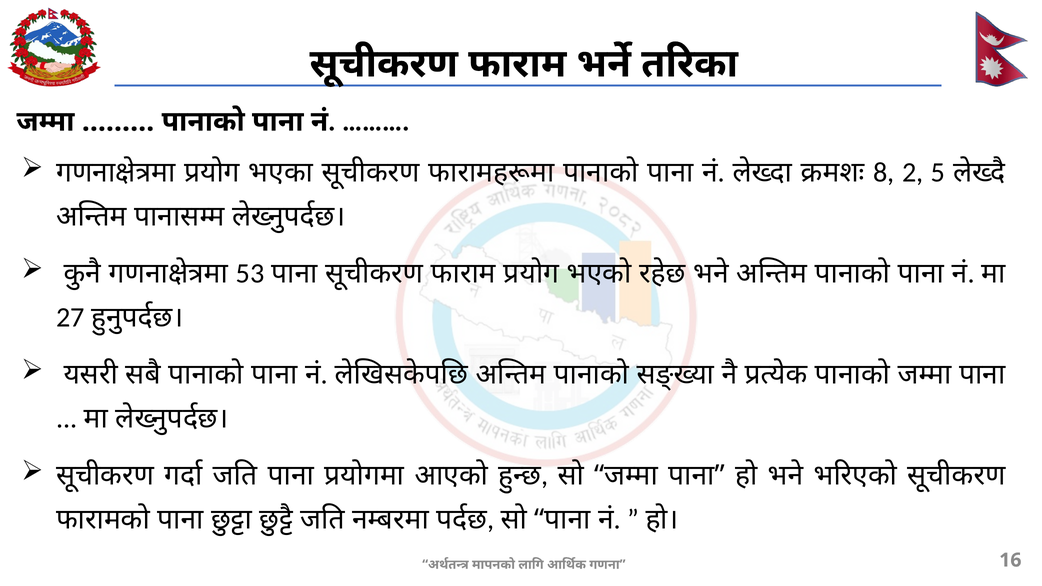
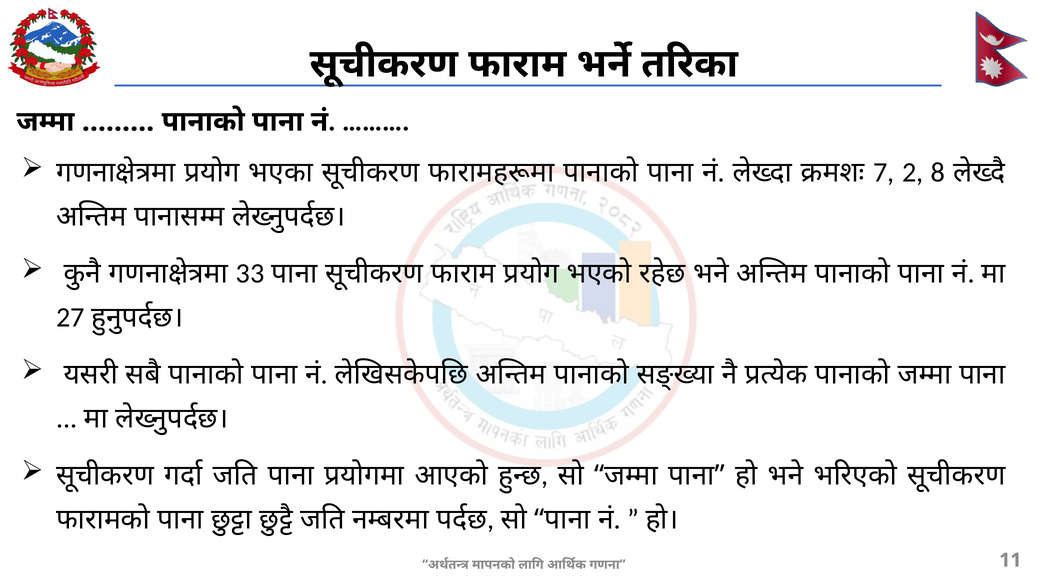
8: 8 -> 7 (884, 172)
5: 5 -> 8 (938, 172)
53: 53 -> 33 (250, 273)
16: 16 -> 11 (1010, 560)
